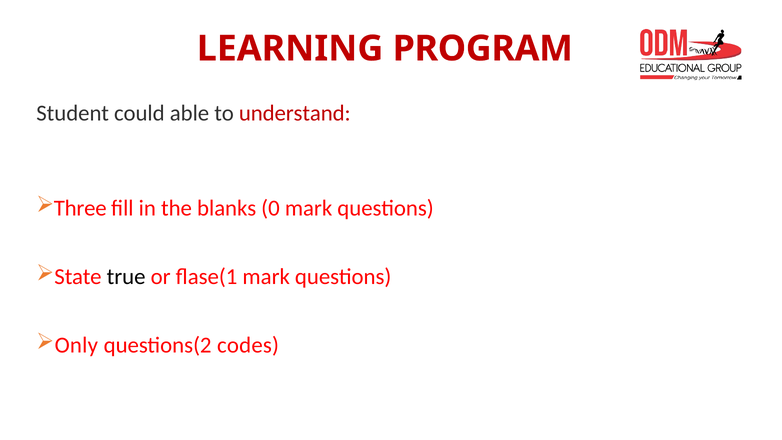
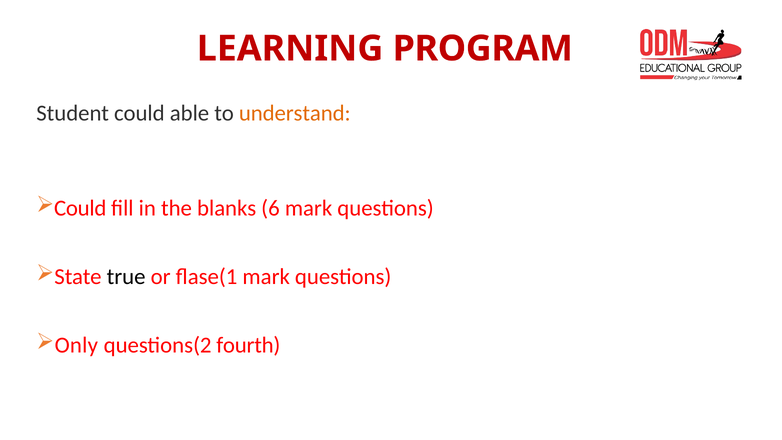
understand colour: red -> orange (295, 113)
Three: Three -> Could (80, 208)
0: 0 -> 6 (270, 208)
codes: codes -> fourth (248, 345)
